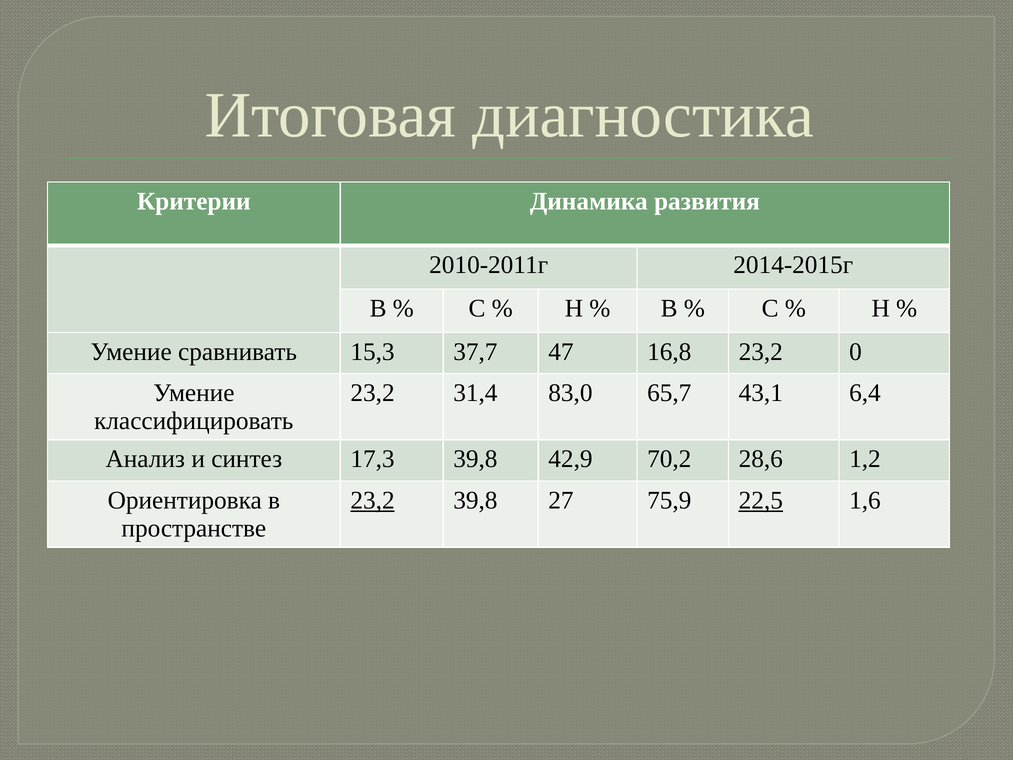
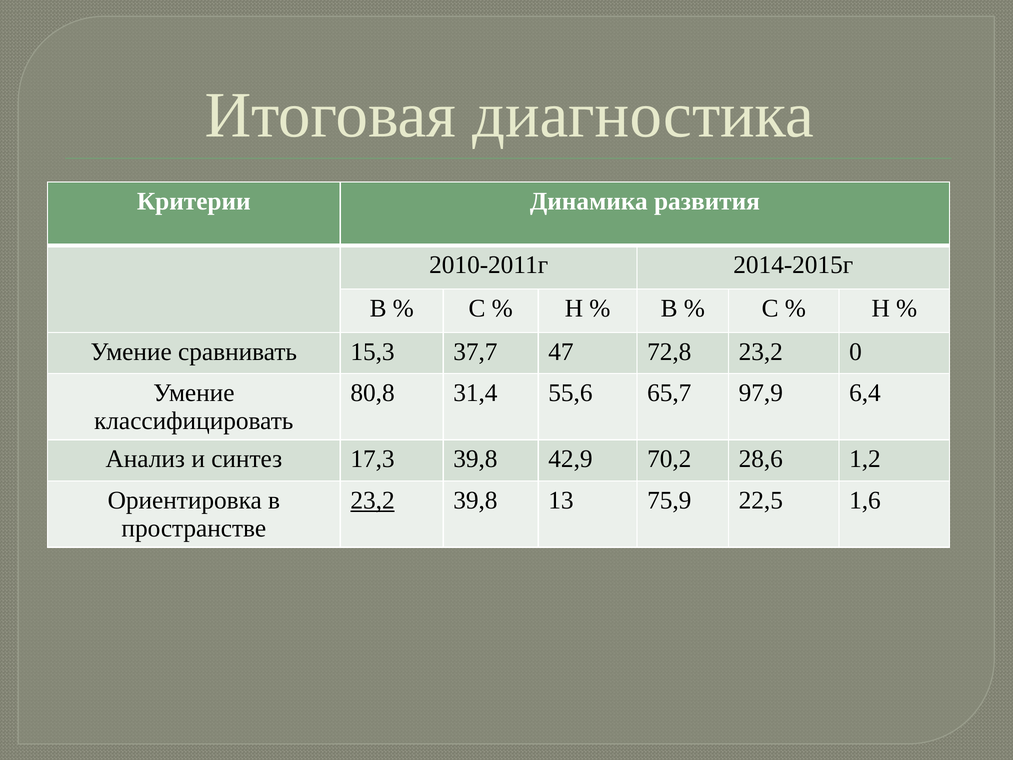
16,8: 16,8 -> 72,8 (669, 352)
23,2: 23,2 -> 80,8 (373, 393)
83,0: 83,0 -> 55,6 (570, 393)
43,1: 43,1 -> 97,9 (761, 393)
27: 27 -> 13 (561, 500)
22,5 underline: present -> none (761, 500)
